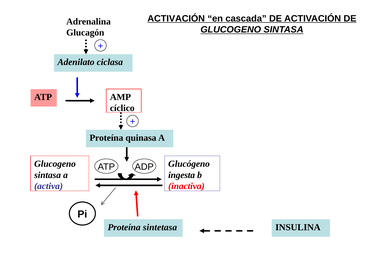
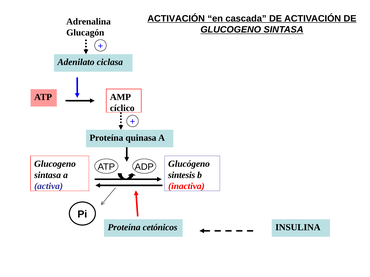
ingesta: ingesta -> sintesis (182, 175)
sintetasa: sintetasa -> cetónicos (160, 228)
